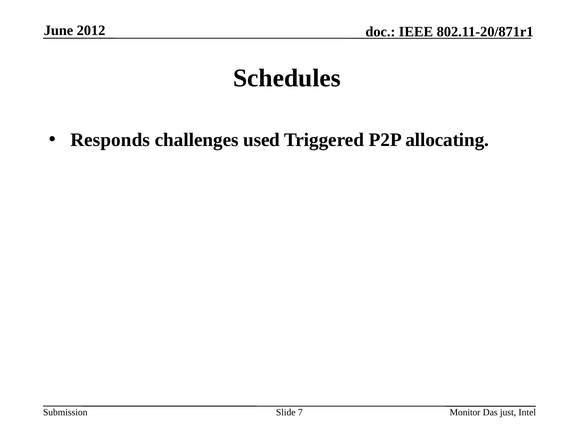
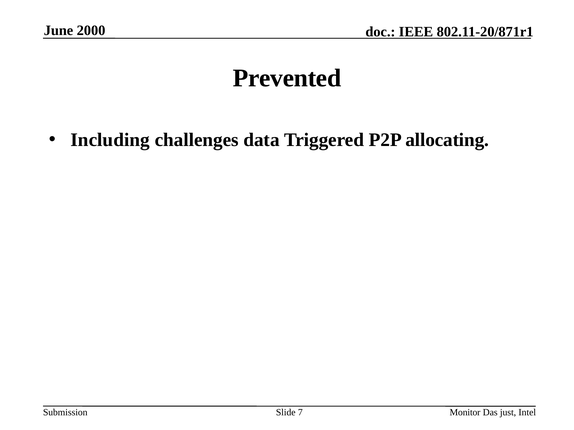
2012: 2012 -> 2000 (91, 30)
Schedules: Schedules -> Prevented (287, 78)
Responds: Responds -> Including (110, 140)
used: used -> data (262, 140)
